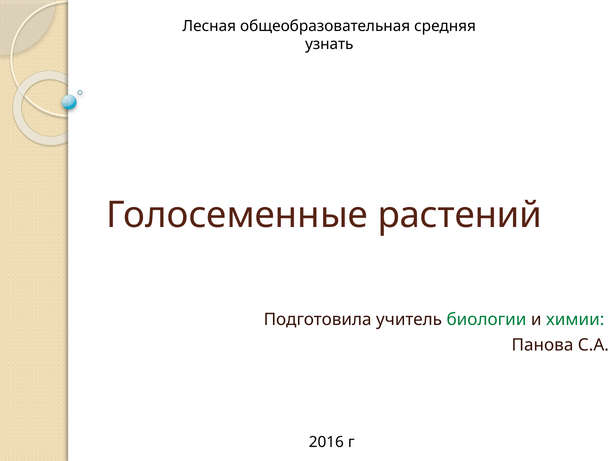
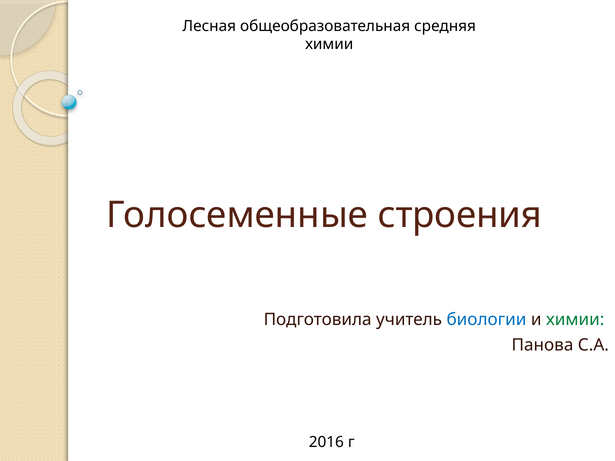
узнать: узнать -> химии (329, 44)
растений: растений -> строения (460, 215)
биологии colour: green -> blue (486, 320)
